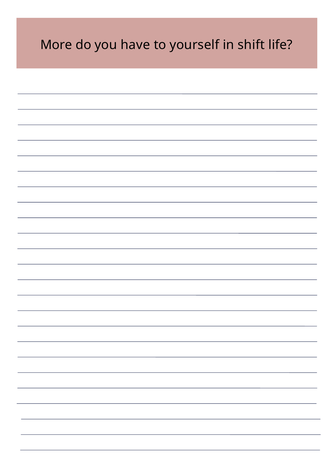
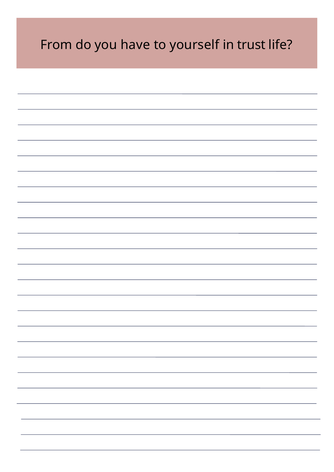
More: More -> From (56, 45)
shift: shift -> trust (251, 45)
